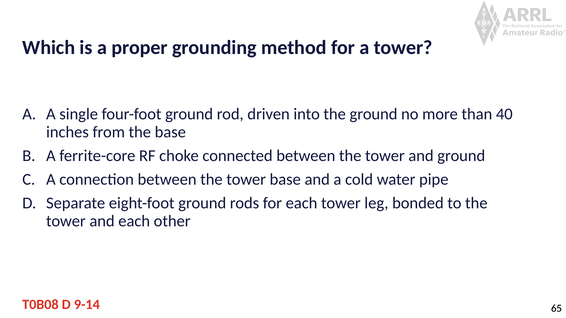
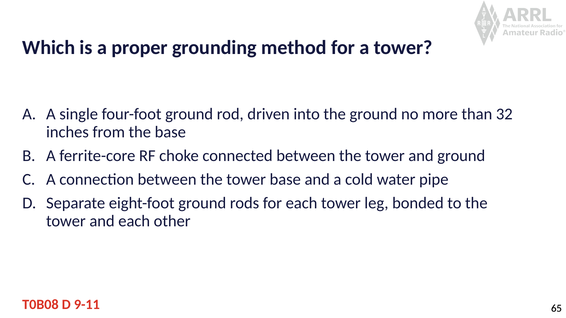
40: 40 -> 32 (504, 114)
9-14: 9-14 -> 9-11 (87, 305)
